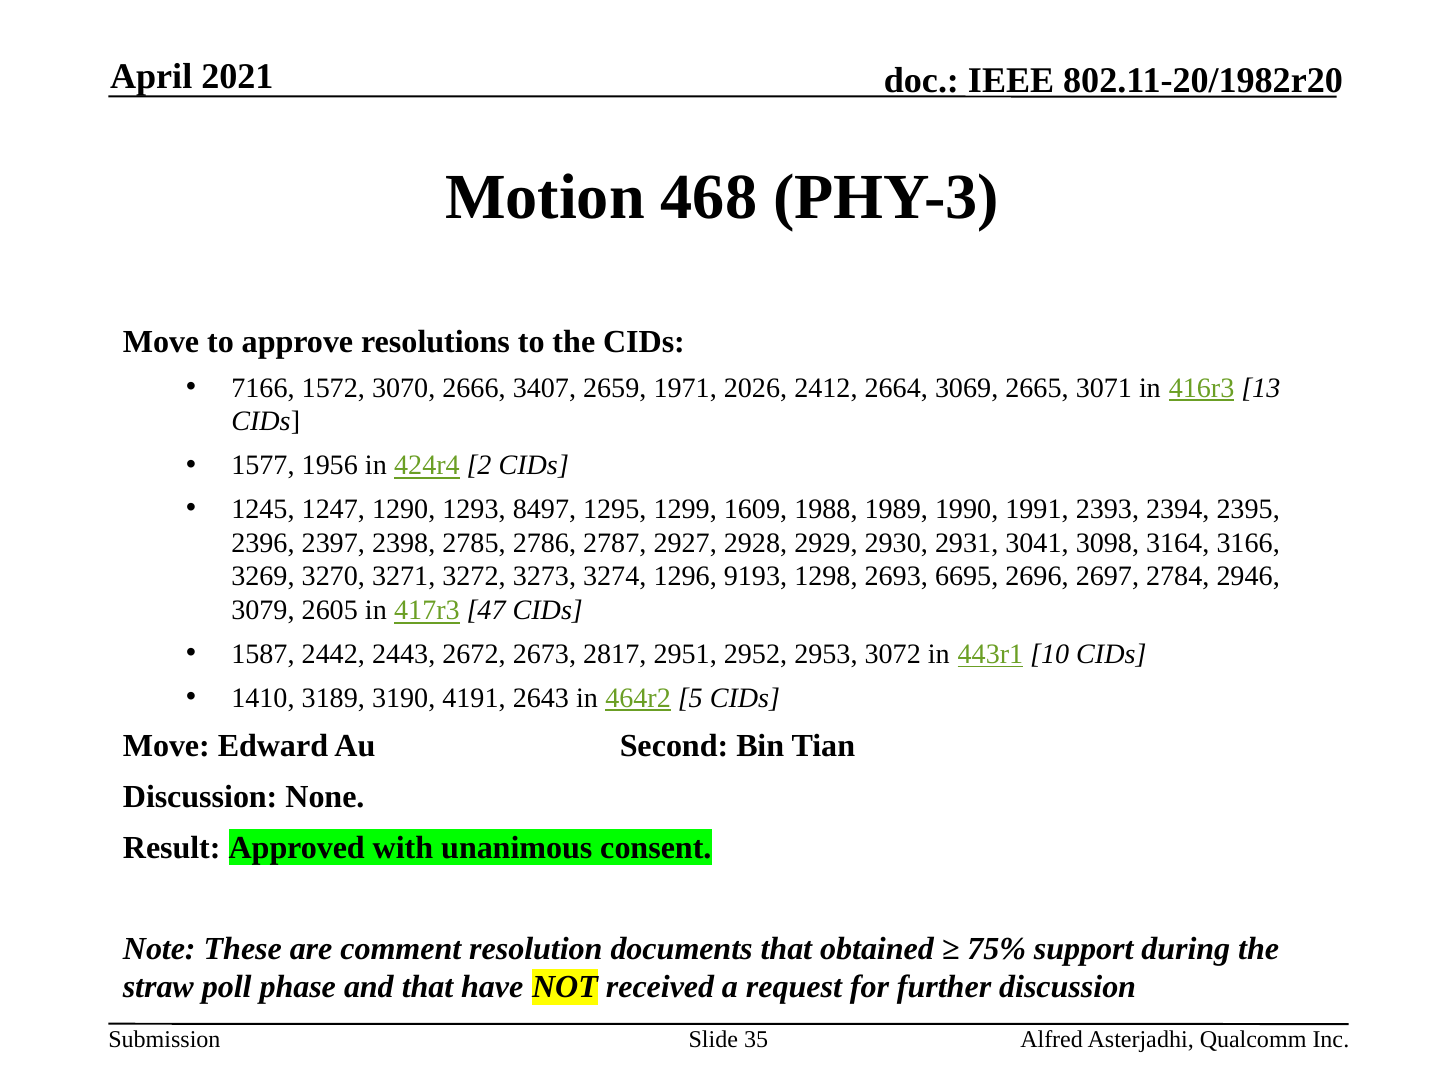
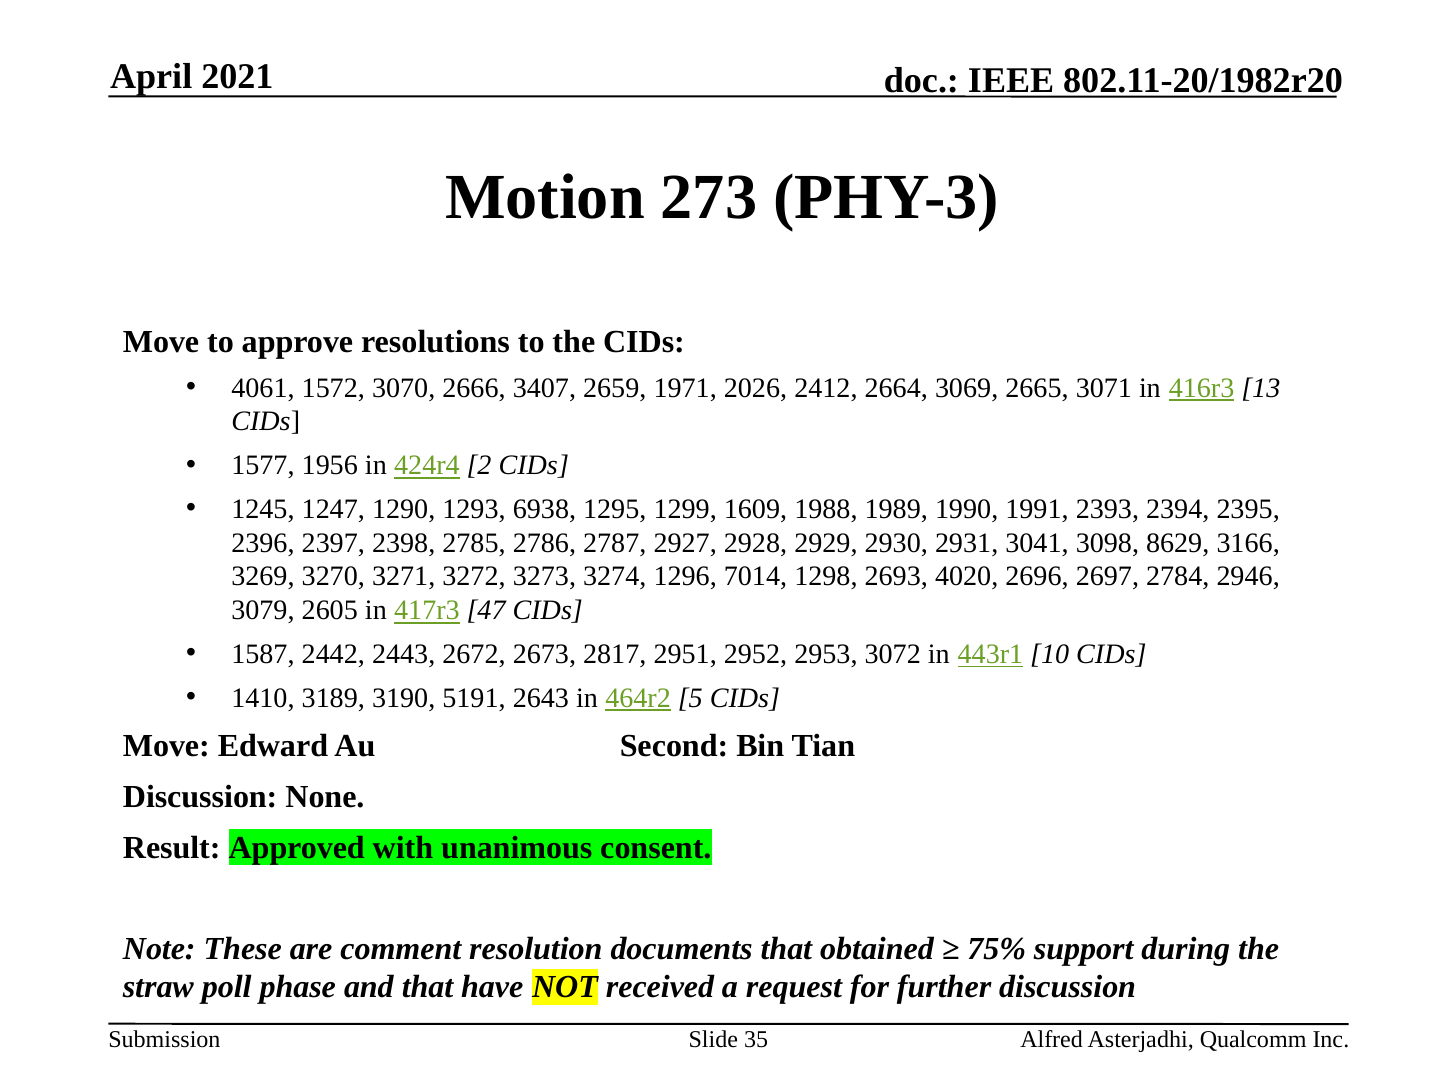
468: 468 -> 273 (709, 197)
7166: 7166 -> 4061 (263, 388)
8497: 8497 -> 6938 (544, 509)
3164: 3164 -> 8629 (1178, 543)
9193: 9193 -> 7014 (755, 576)
6695: 6695 -> 4020 (967, 576)
4191: 4191 -> 5191 (474, 698)
